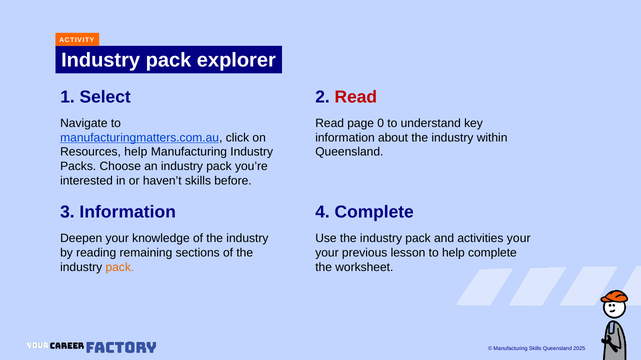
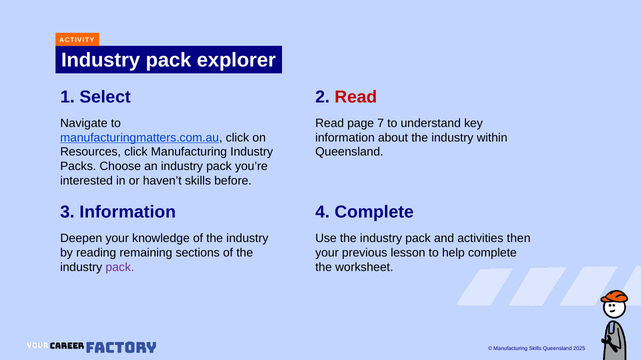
0: 0 -> 7 (381, 123)
Resources help: help -> click (136, 152)
activities your: your -> then (519, 239)
pack colour: orange -> purple (120, 268)
